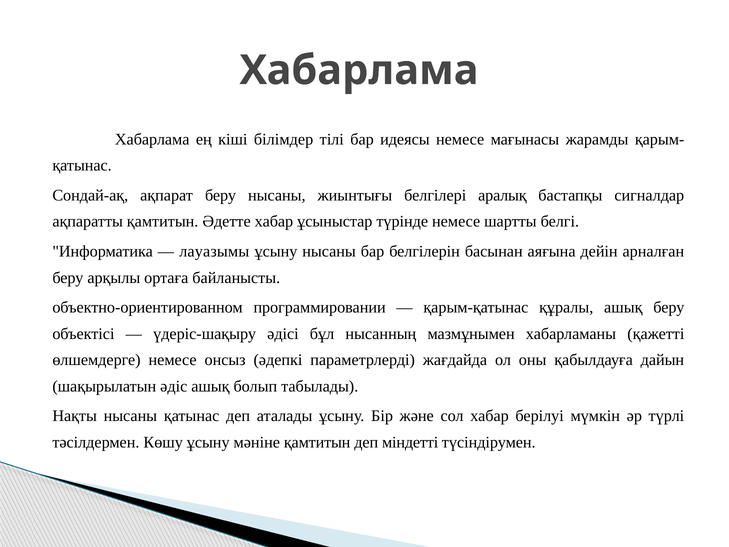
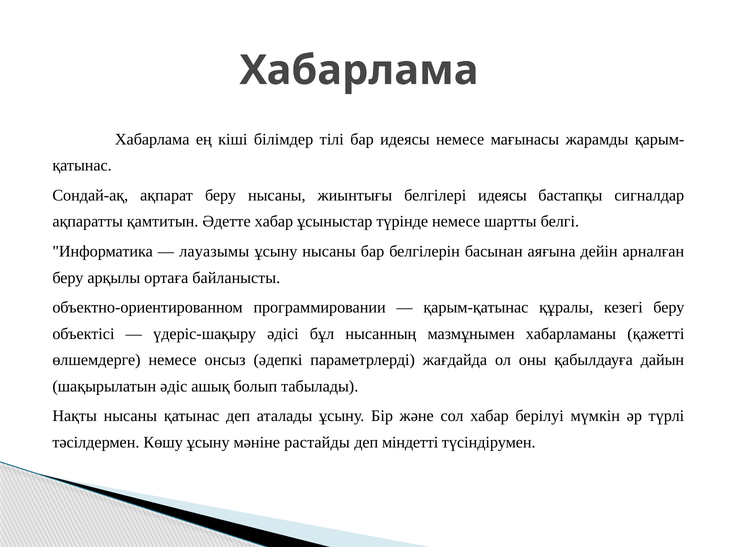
белгілері аралық: аралық -> идеясы (502, 195)
құралы ашық: ашық -> кезегі (623, 307)
мәніне қамтитын: қамтитын -> растайды (317, 442)
